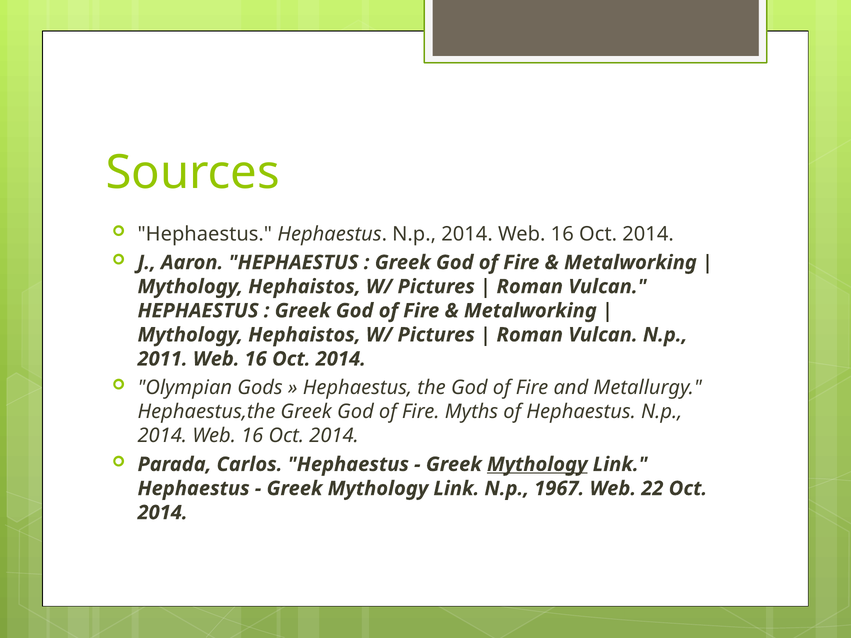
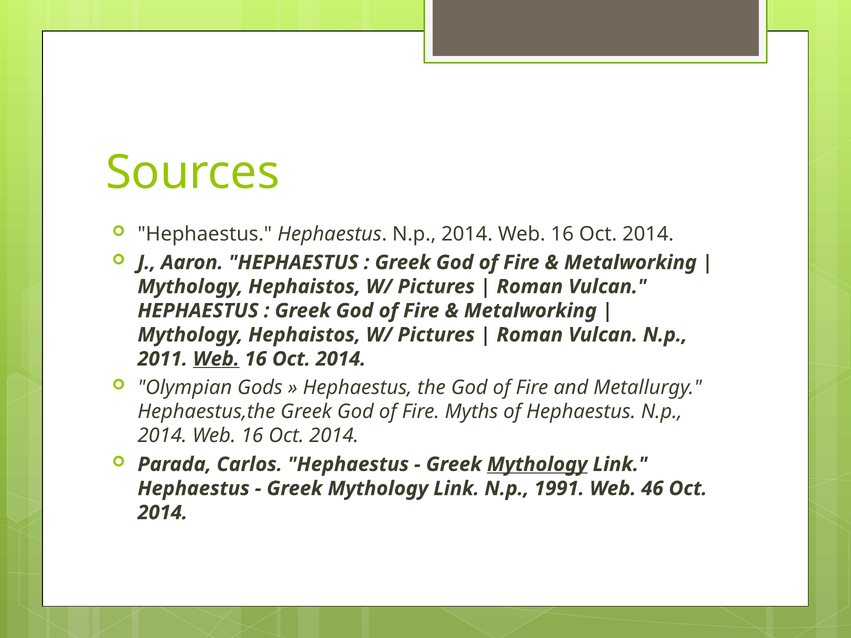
Web underline: none -> present (216, 359)
1967: 1967 -> 1991 (559, 489)
22: 22 -> 46 (652, 489)
